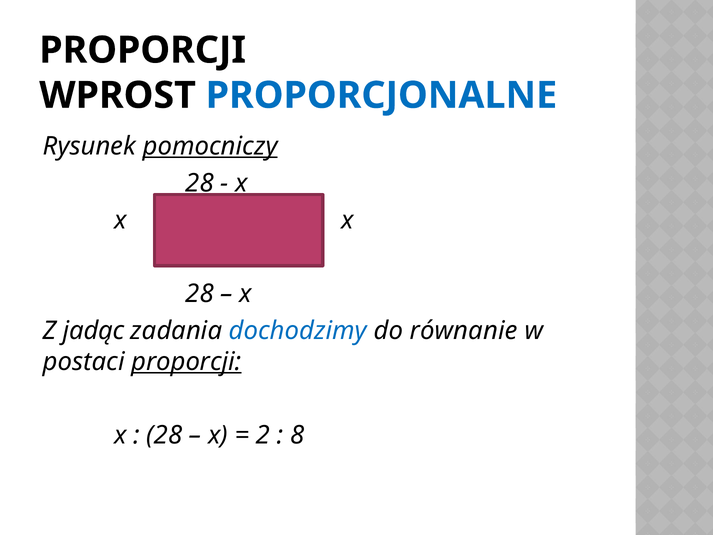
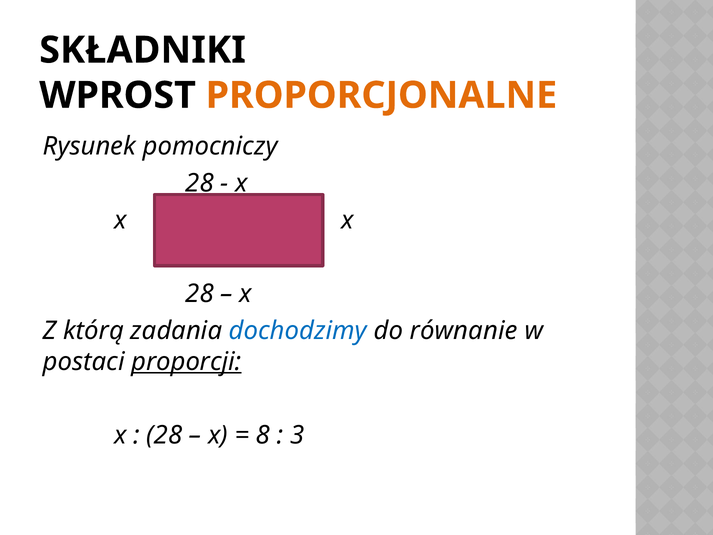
PROPORCJI: PROPORCJI -> SKŁADNIKI (143, 50)
PROPORCJONALNE colour: blue -> orange (381, 95)
pomocniczy underline: present -> none (210, 146)
jadąc: jadąc -> którą (93, 330)
2: 2 -> 8 (263, 435)
8: 8 -> 3 (297, 435)
